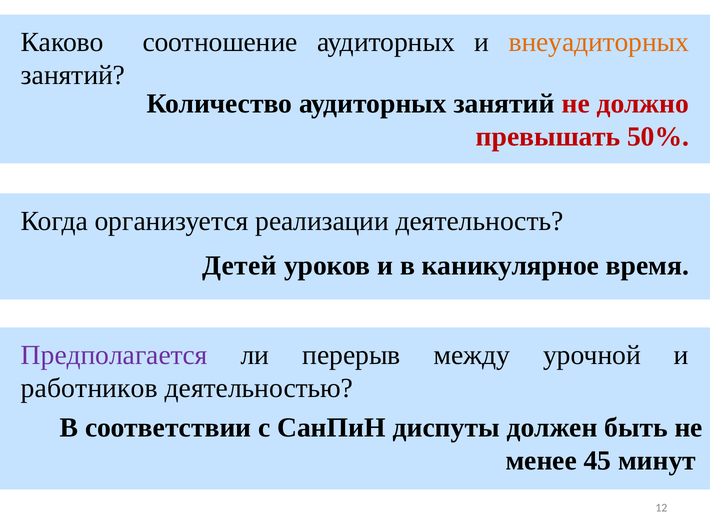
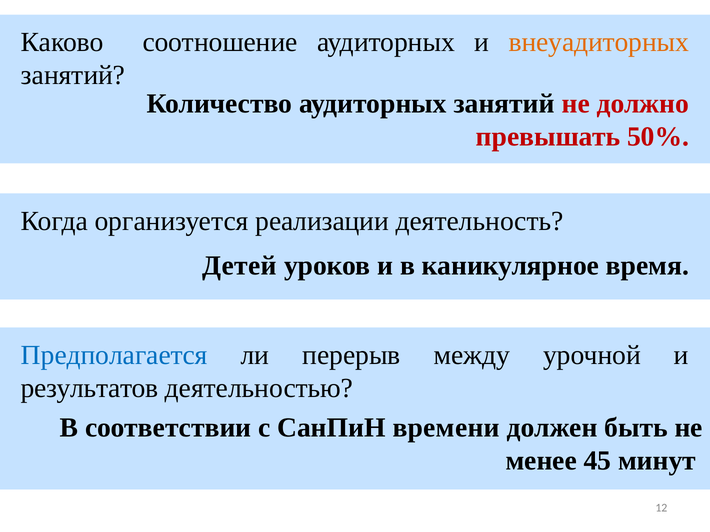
Предполагается colour: purple -> blue (114, 355)
работников: работников -> результатов (90, 388)
диспуты: диспуты -> времени (446, 428)
